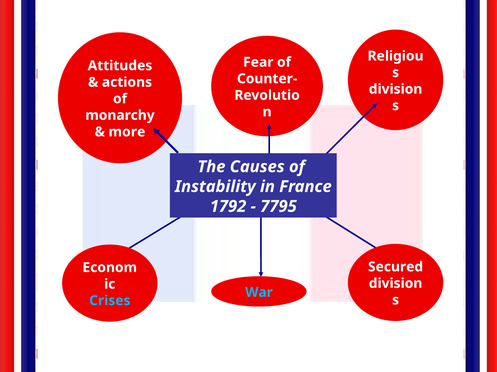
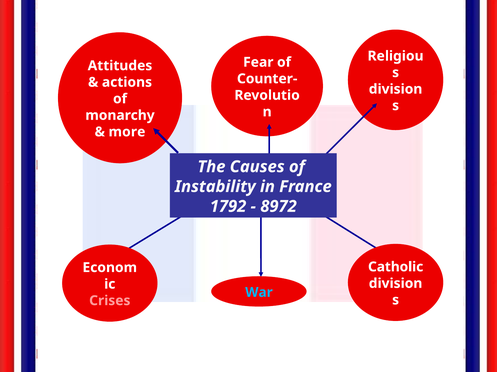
7795: 7795 -> 8972 (279, 207)
Secured: Secured -> Catholic (396, 267)
Crises colour: light blue -> pink (110, 301)
